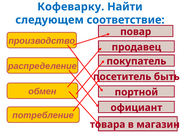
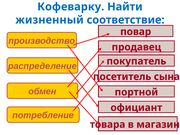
следующем: следующем -> жизненный (50, 20)
быть: быть -> сына (167, 77)
